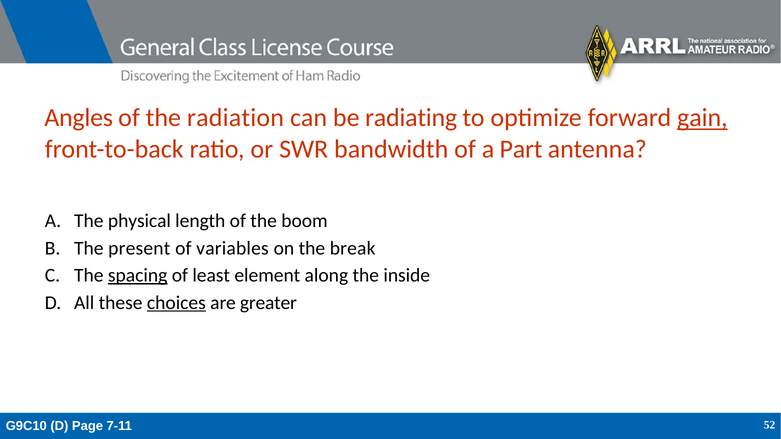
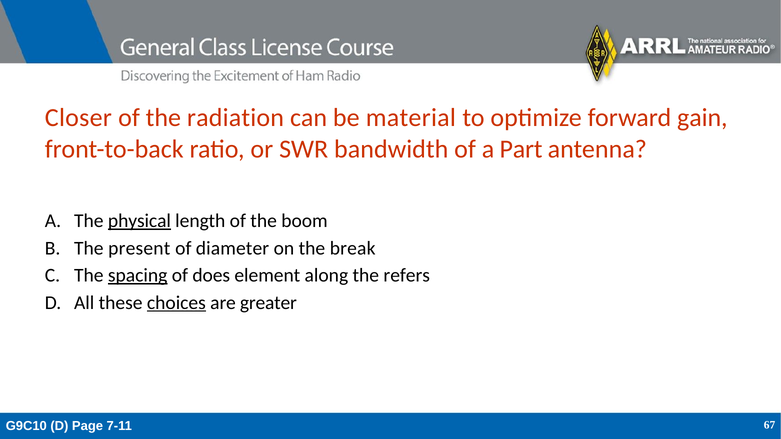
Angles: Angles -> Closer (78, 118)
radiating: radiating -> material (411, 118)
gain underline: present -> none (702, 118)
physical underline: none -> present (139, 221)
variables: variables -> diameter (232, 248)
least: least -> does (211, 276)
inside: inside -> refers (407, 276)
52: 52 -> 67 (770, 425)
